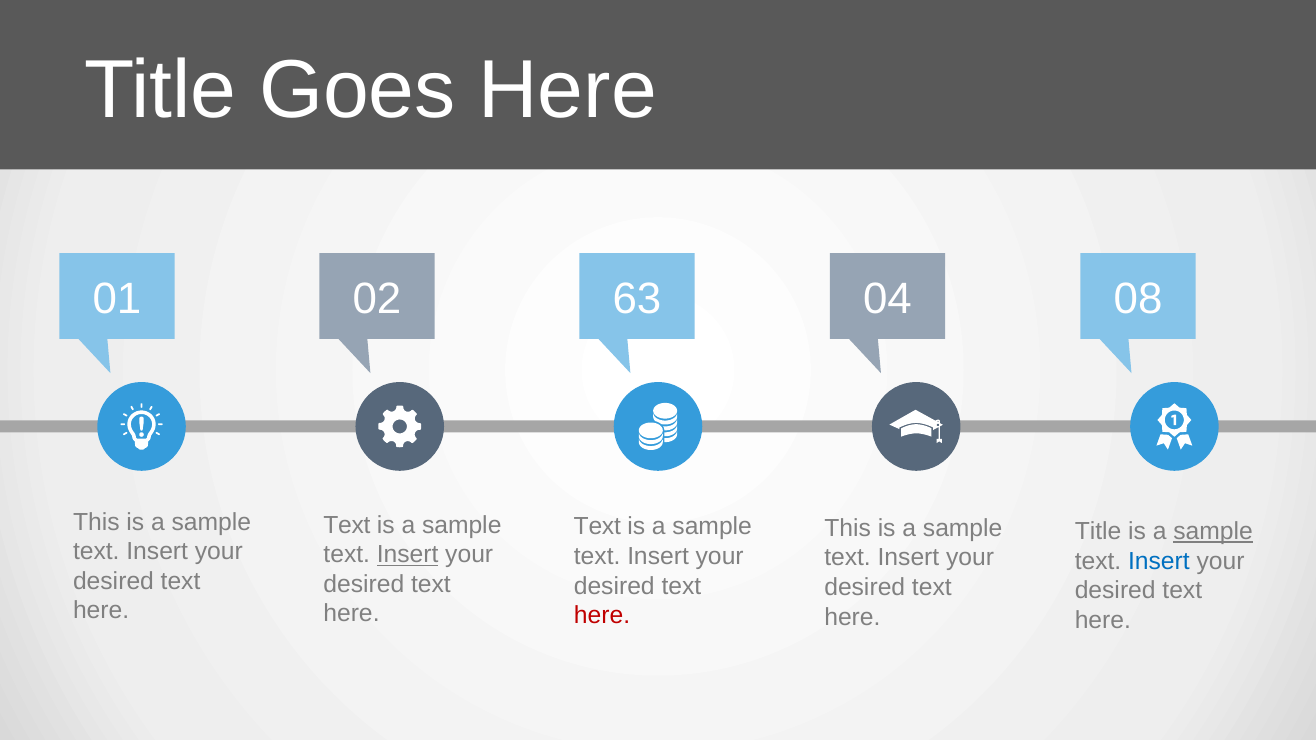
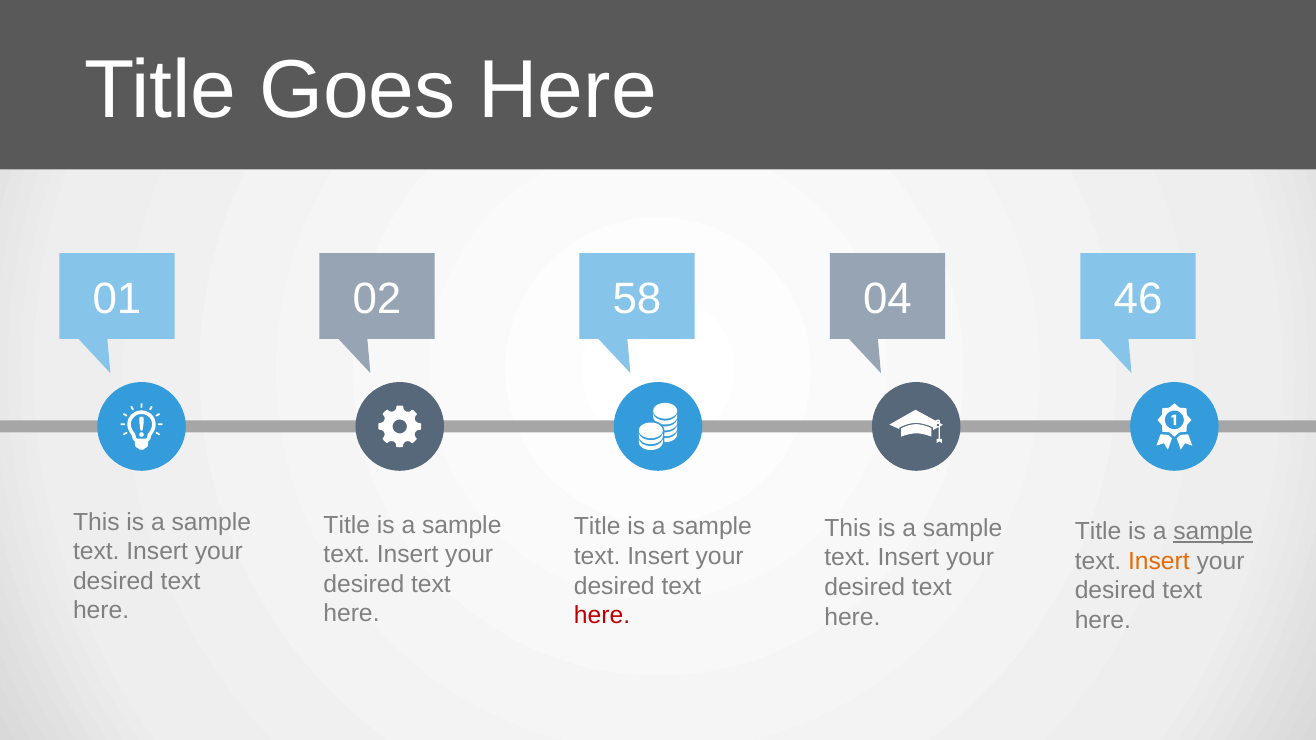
63: 63 -> 58 (637, 299)
08: 08 -> 46 (1138, 299)
Text: Text -> Title (347, 525)
Text: Text -> Title (597, 527)
Insert underline: present -> none (408, 555)
Insert colour: blue -> orange (1159, 561)
